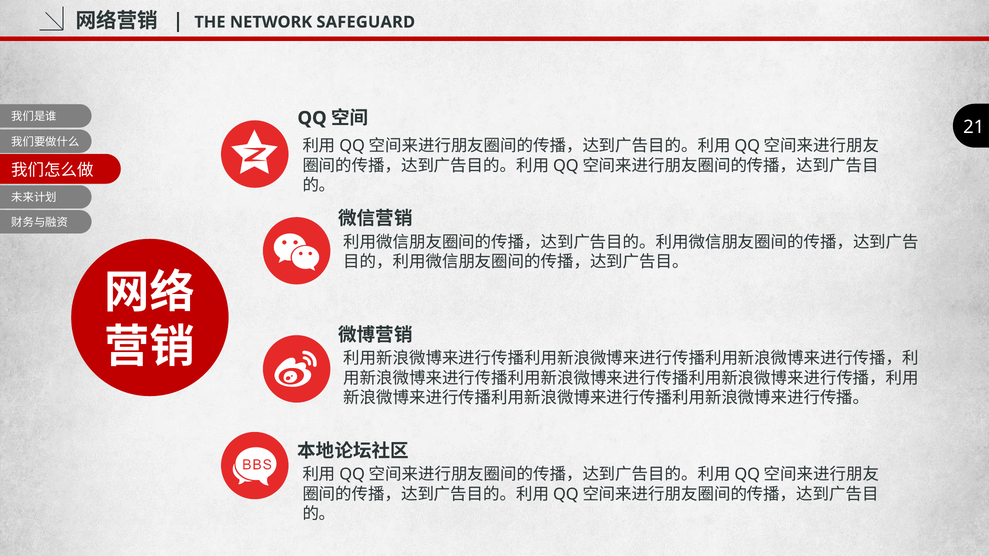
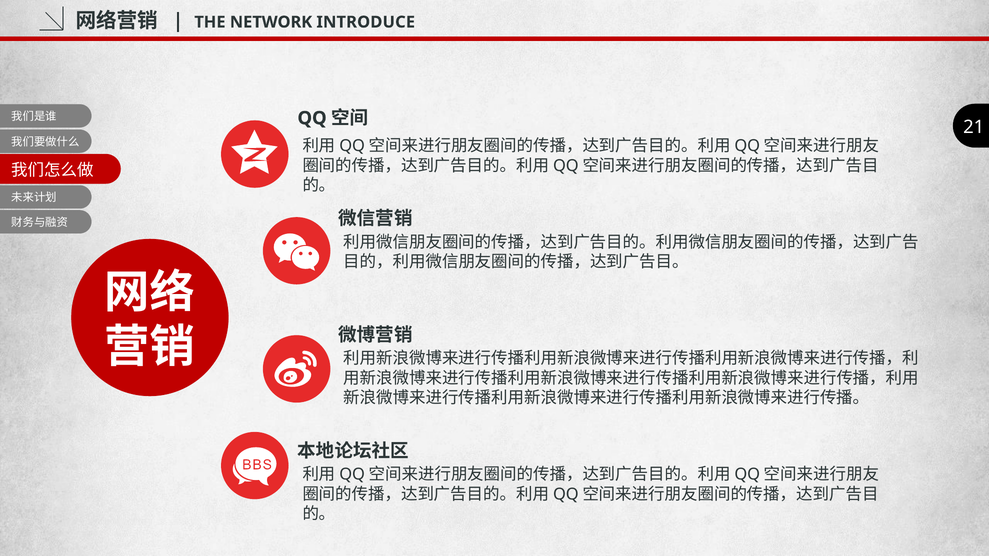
SAFEGUARD: SAFEGUARD -> INTRODUCE (366, 22)
